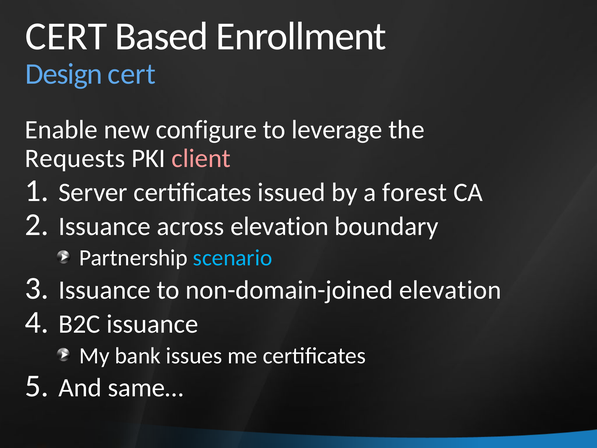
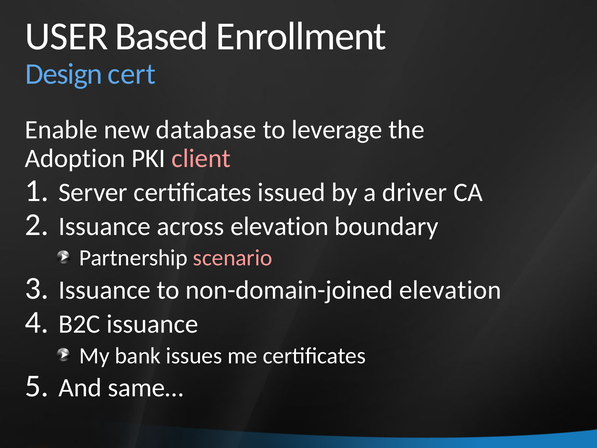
CERT: CERT -> USER (67, 36)
configure: configure -> database (206, 130)
Requests: Requests -> Adoption (75, 158)
forest: forest -> driver (415, 192)
scenario colour: light blue -> pink (233, 258)
